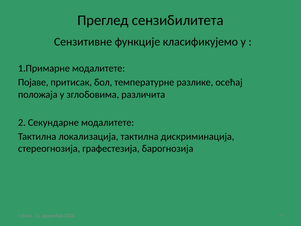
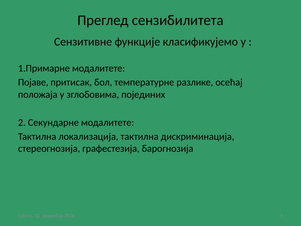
различита: различита -> појединих (143, 94)
